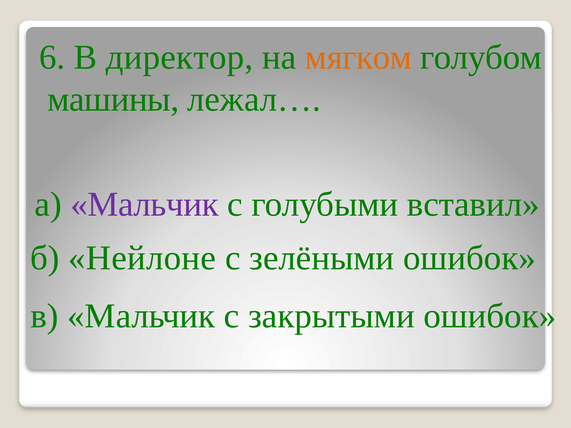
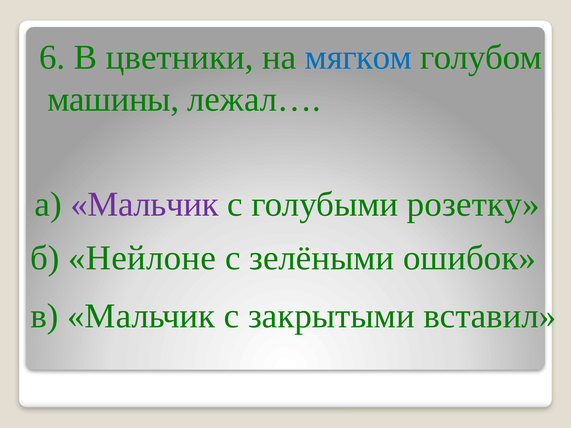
директор: директор -> цветники (180, 57)
мягком colour: orange -> blue (358, 57)
вставил: вставил -> розетку (473, 205)
закрытыми ошибок: ошибок -> вставил (490, 316)
